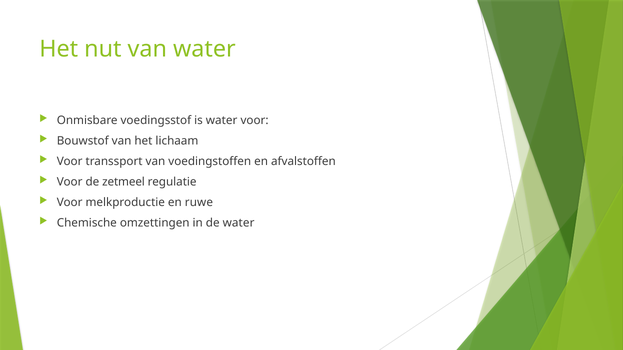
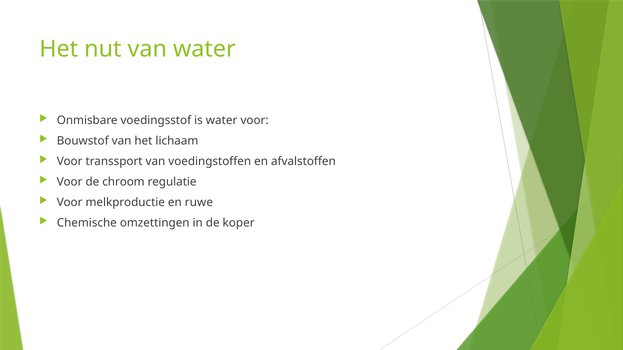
zetmeel: zetmeel -> chroom (124, 182)
de water: water -> koper (239, 223)
